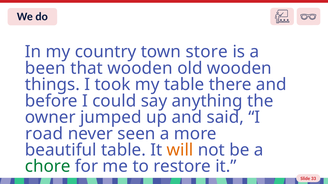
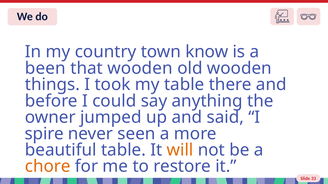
store: store -> know (207, 52)
road: road -> spire (44, 134)
chore colour: green -> orange (48, 167)
